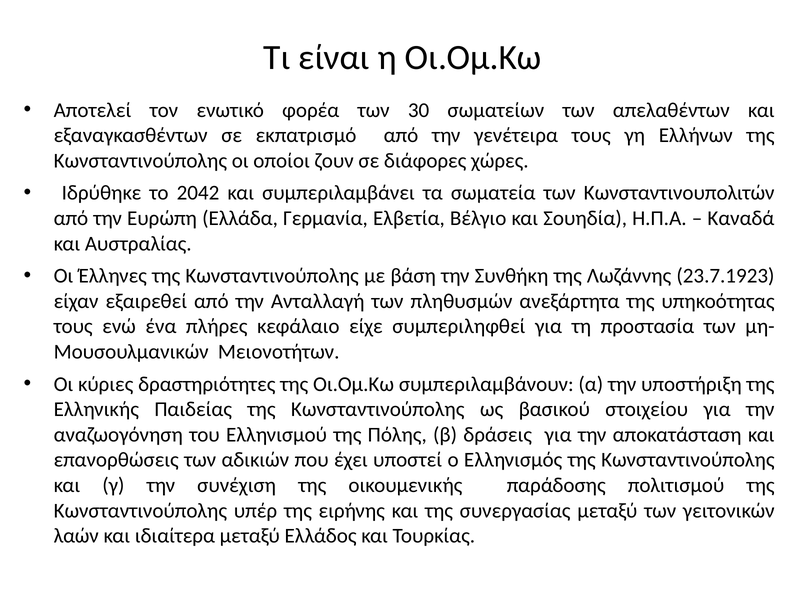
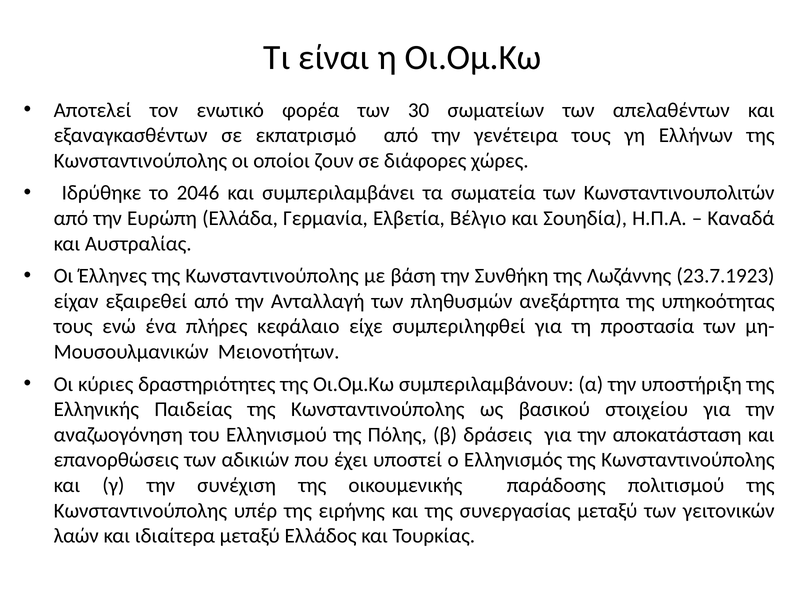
2042: 2042 -> 2046 (198, 193)
